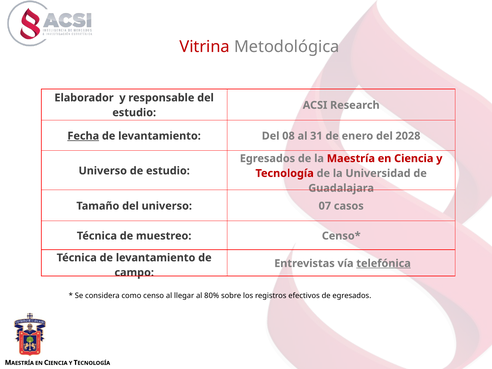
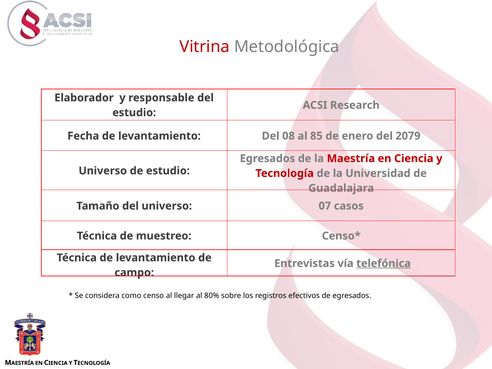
Fecha underline: present -> none (83, 136)
31: 31 -> 85 (316, 136)
2028: 2028 -> 2079 (408, 136)
